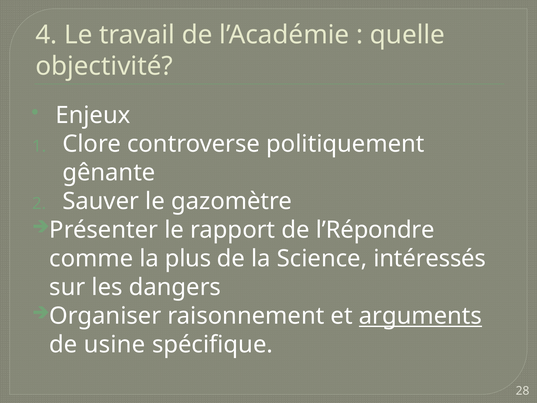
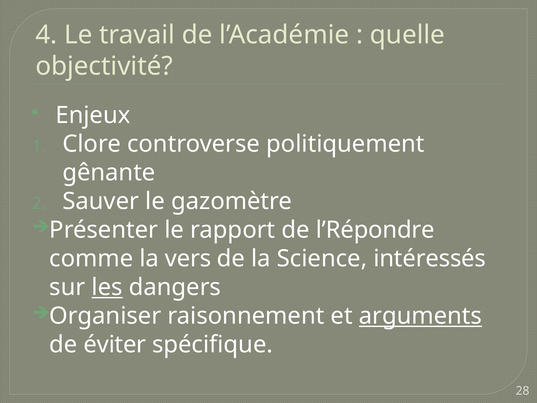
plus: plus -> vers (188, 259)
les underline: none -> present (107, 287)
usine: usine -> éviter (115, 344)
